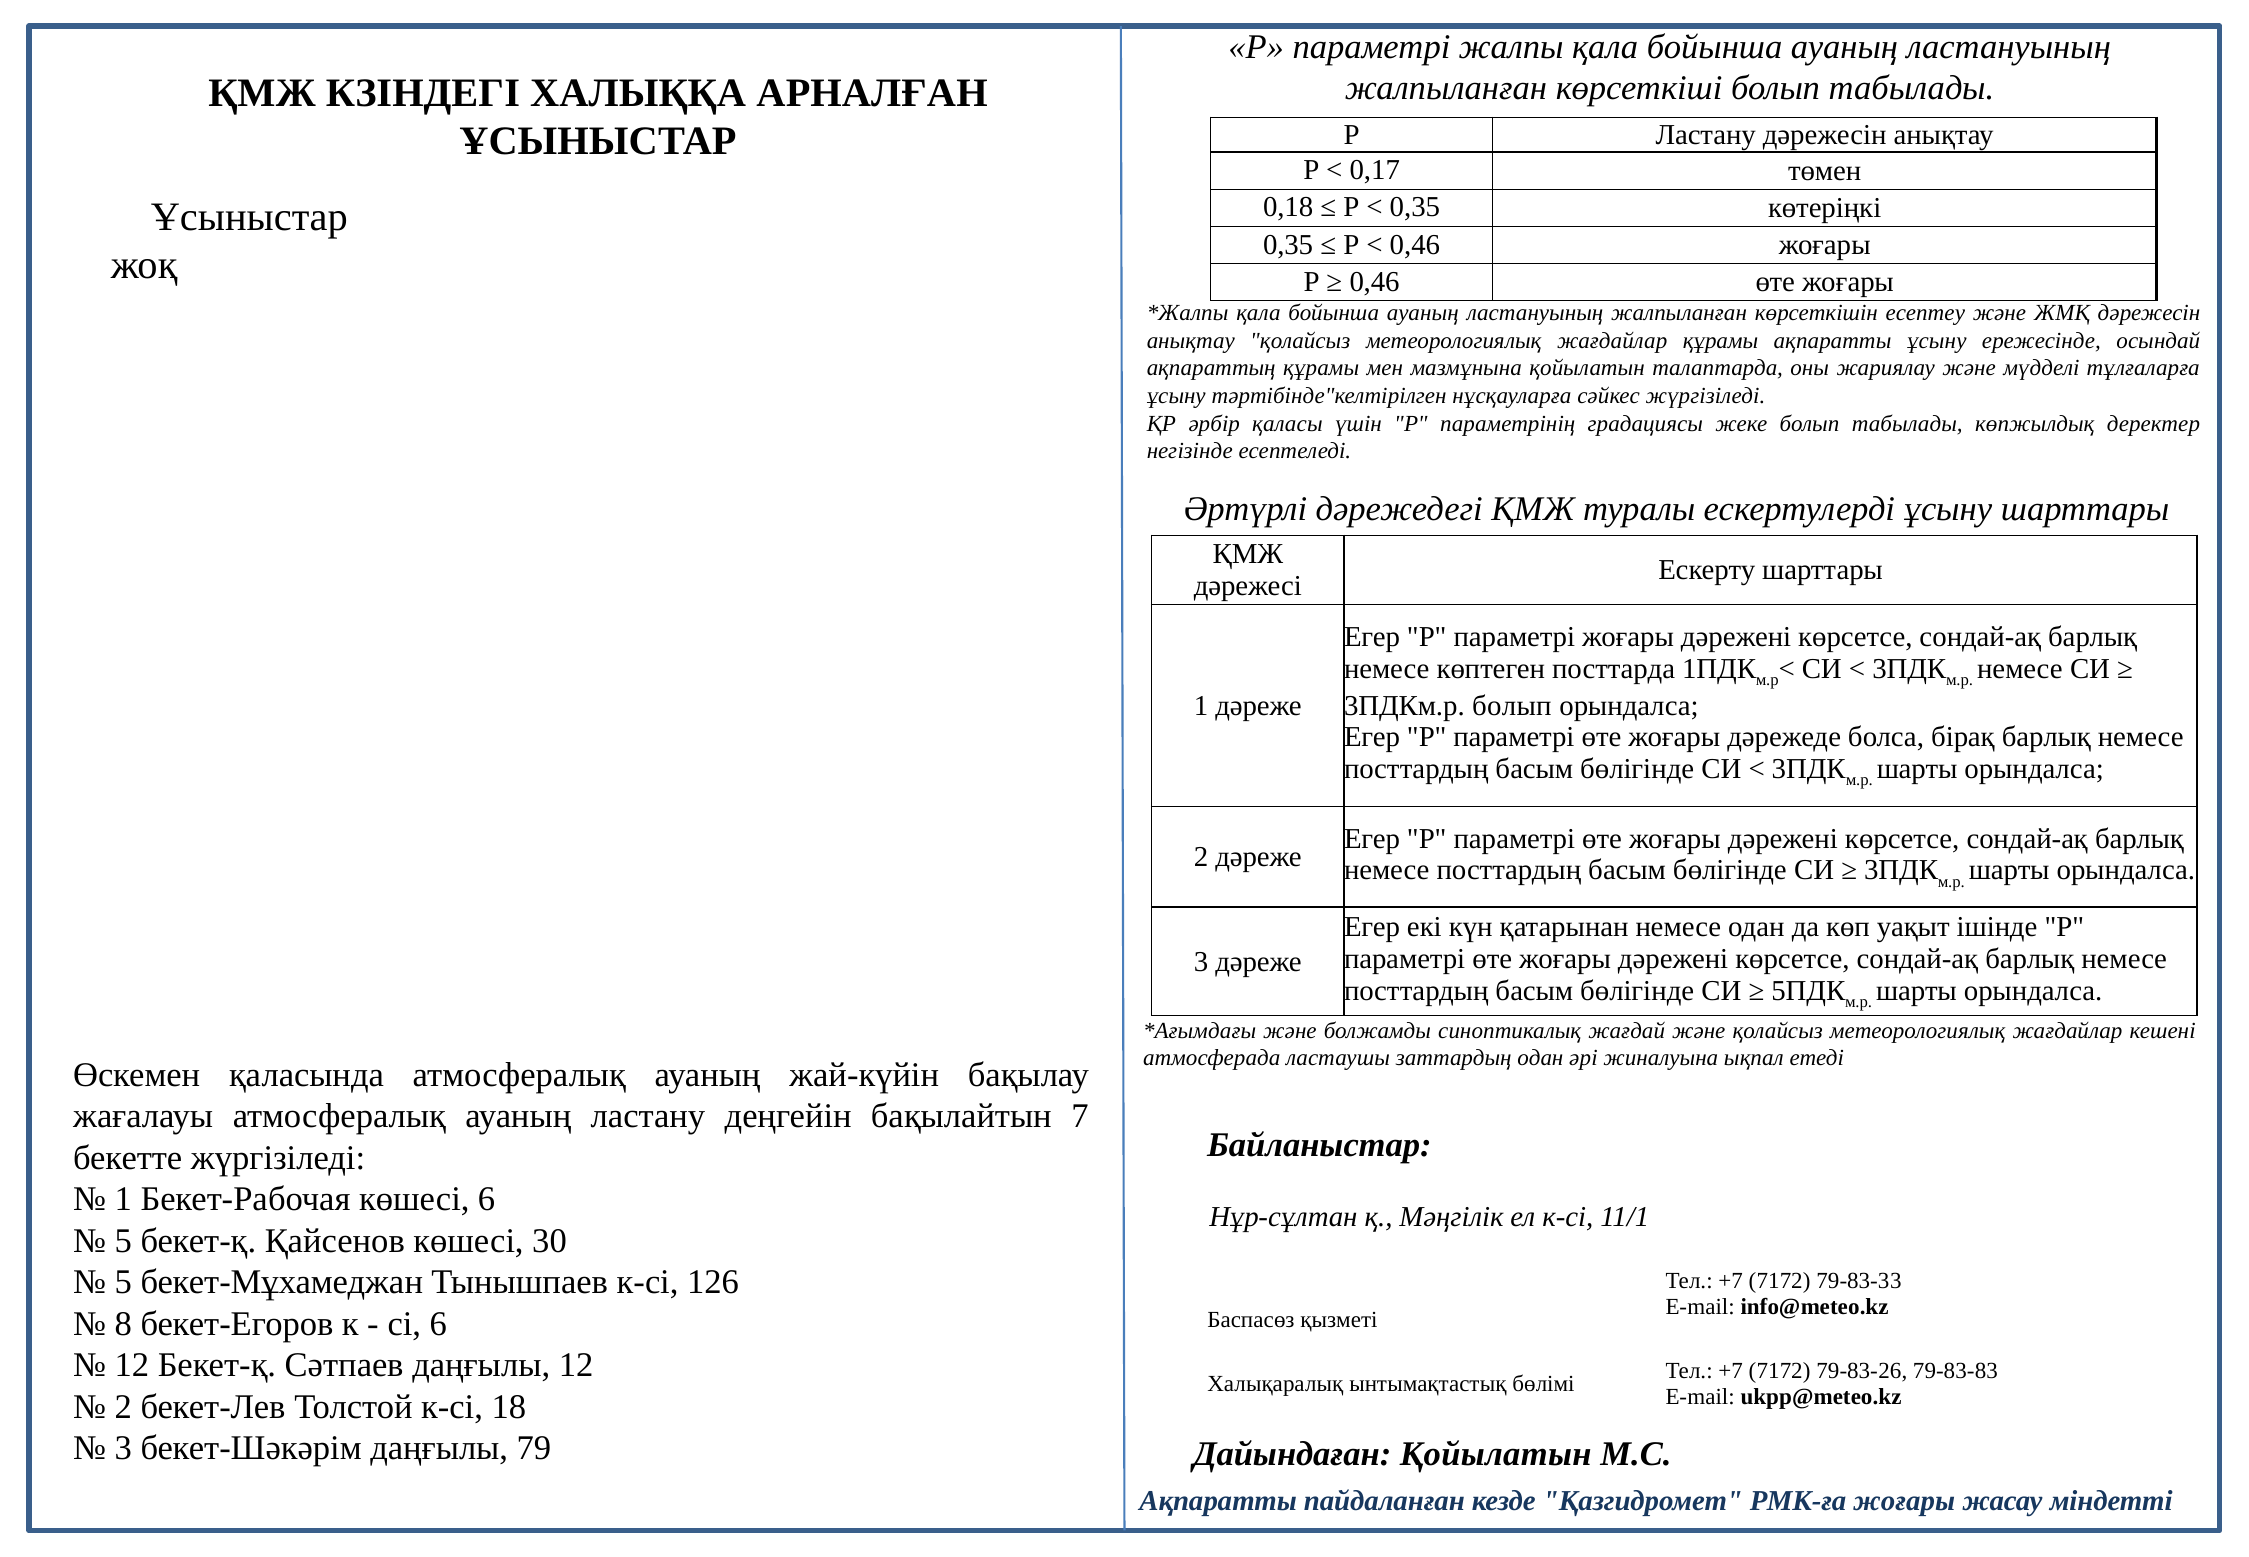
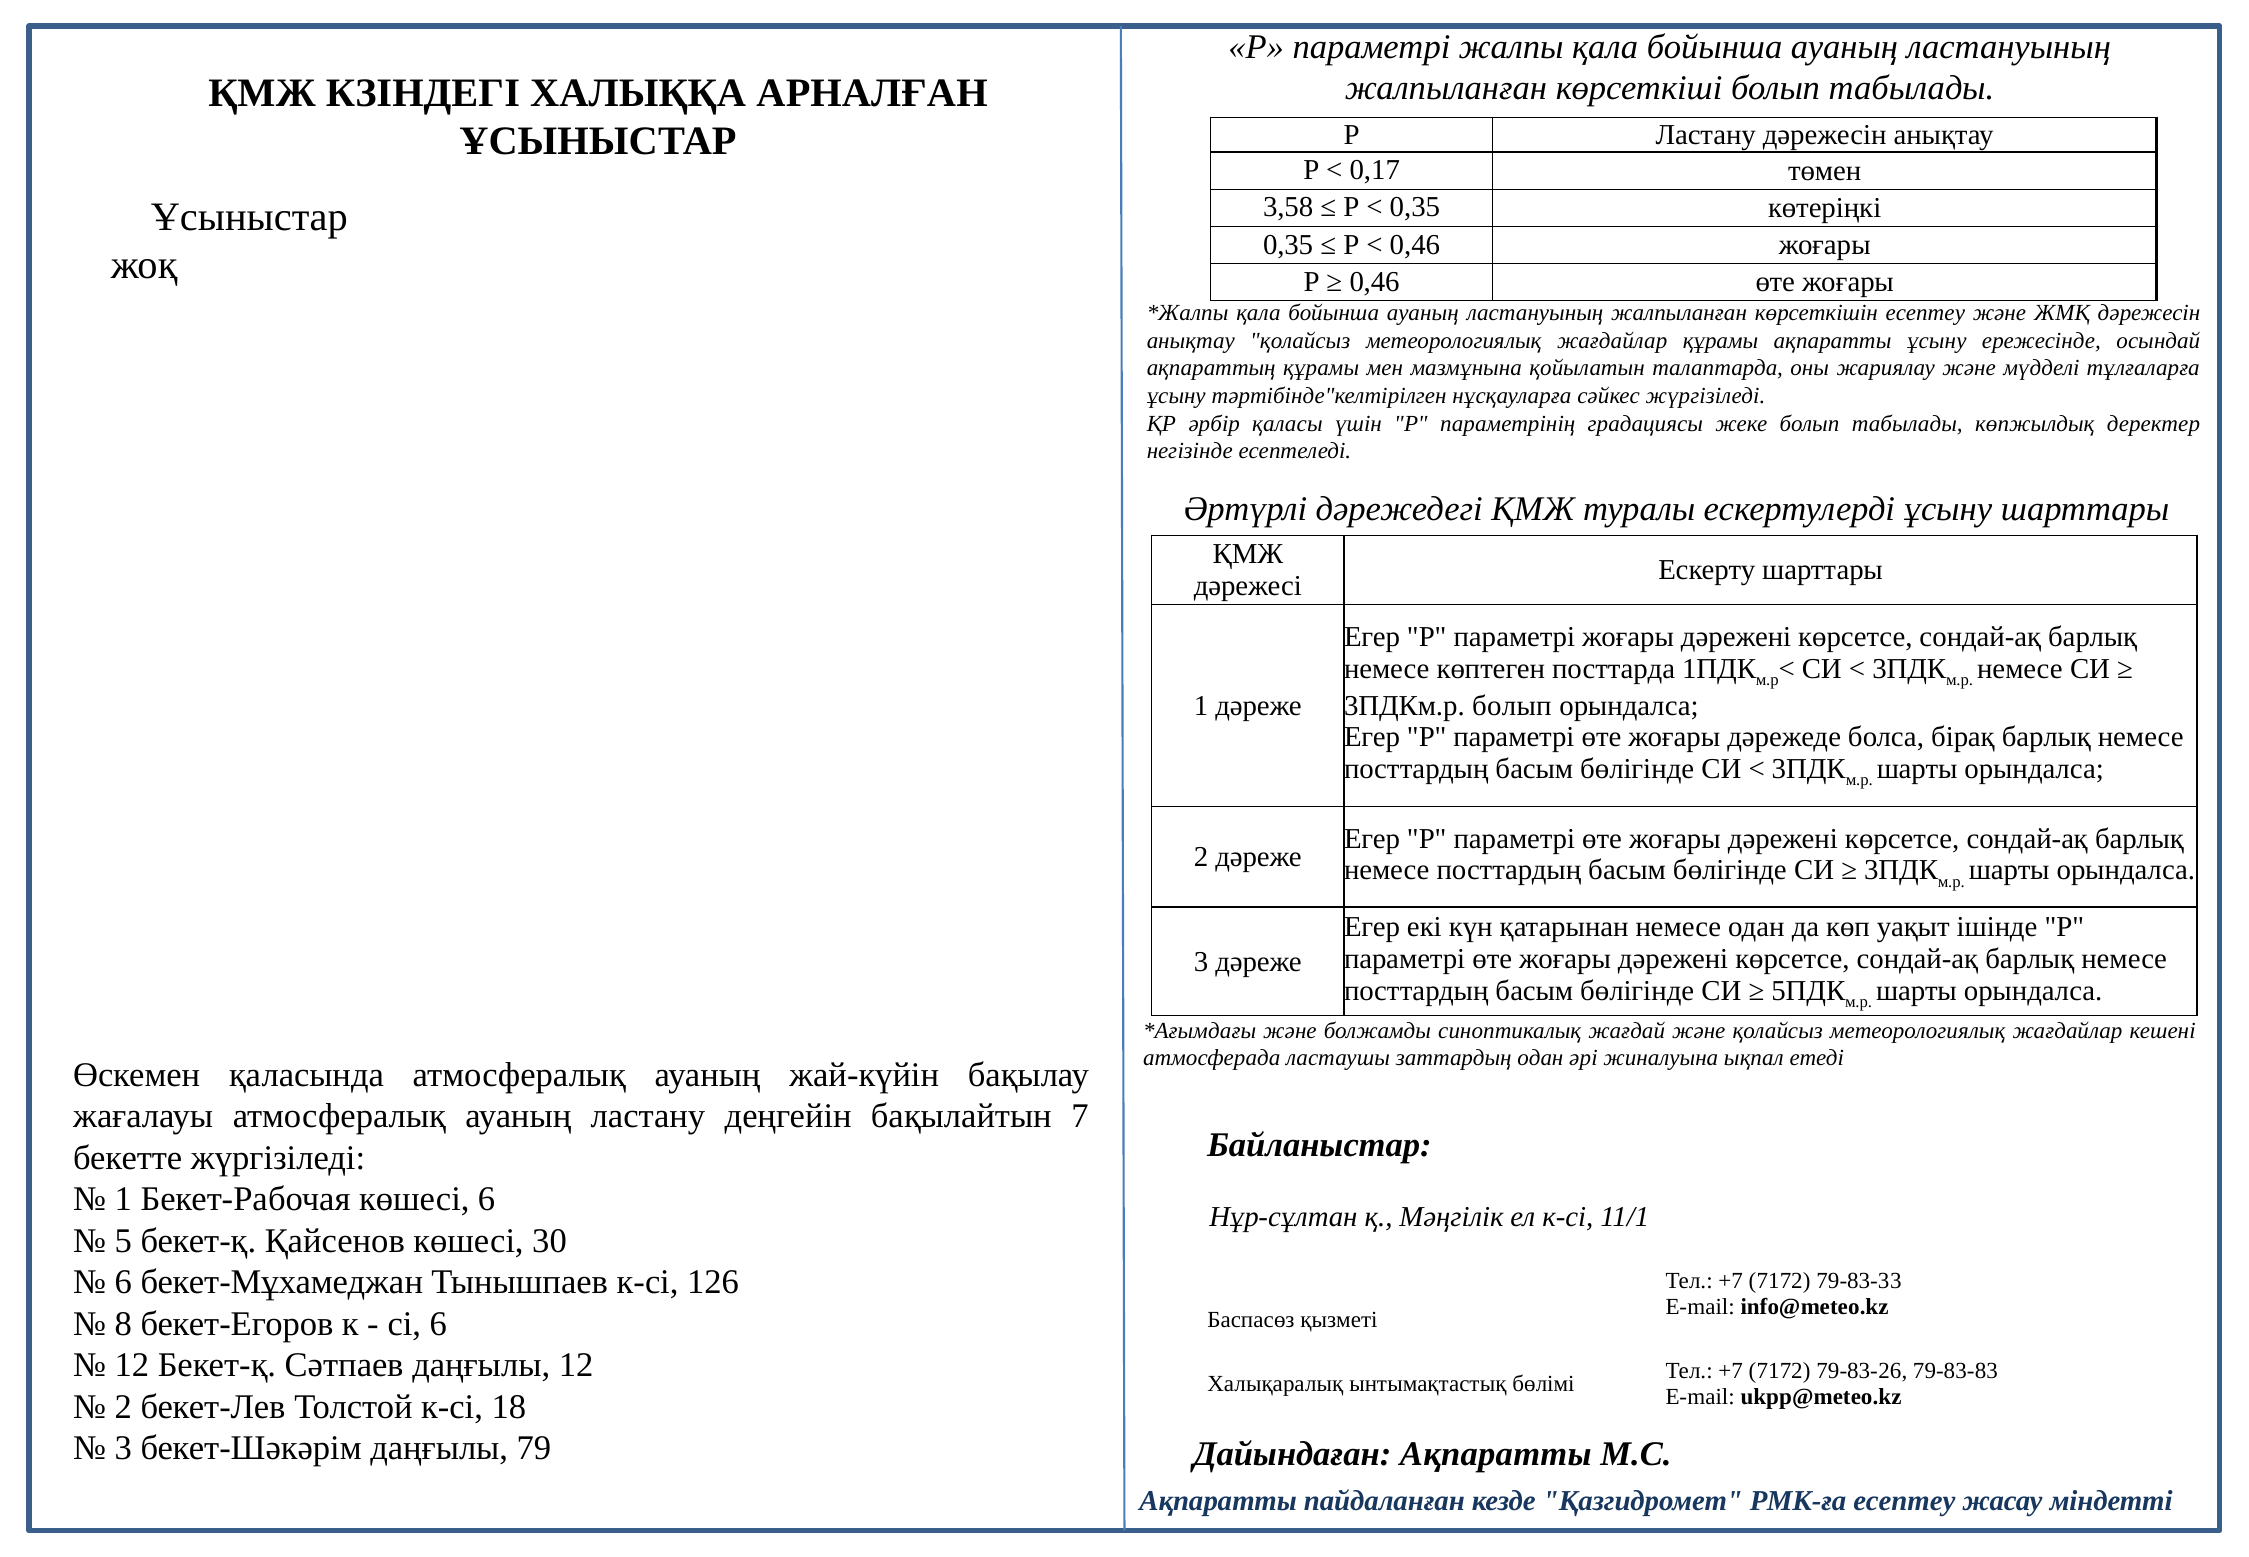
0,18: 0,18 -> 3,58 (1288, 207)
5: 5 -> 6 (123, 1282)
Дайындаған Қойылатын: Қойылатын -> Ақпаратты (1496, 1454)
РМК-ға жоғары: жоғары -> есептеу (1904, 1501)
